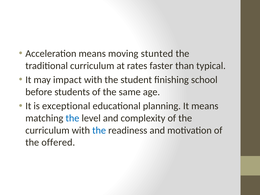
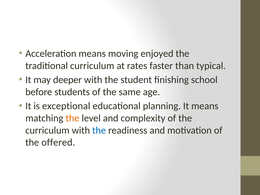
stunted: stunted -> enjoyed (157, 54)
impact: impact -> deeper (67, 80)
the colour: blue -> orange (72, 118)
